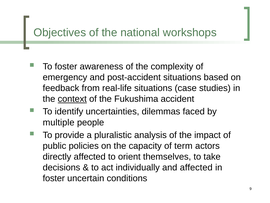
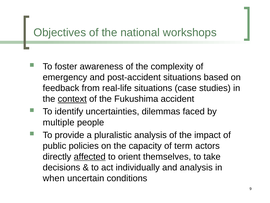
affected underline: none -> present (90, 156)
and affected: affected -> analysis (196, 167)
foster: foster -> when (54, 178)
